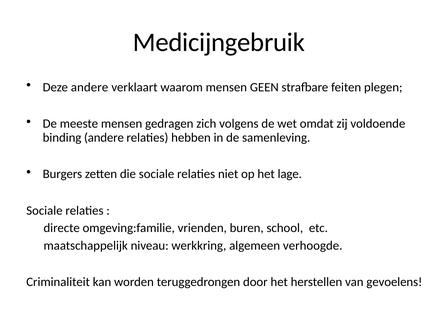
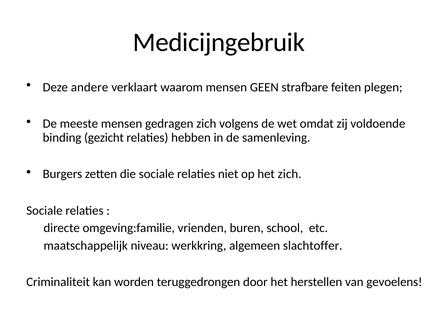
binding andere: andere -> gezicht (104, 138)
het lage: lage -> zich (290, 174)
verhoogde: verhoogde -> slachtoffer (313, 246)
